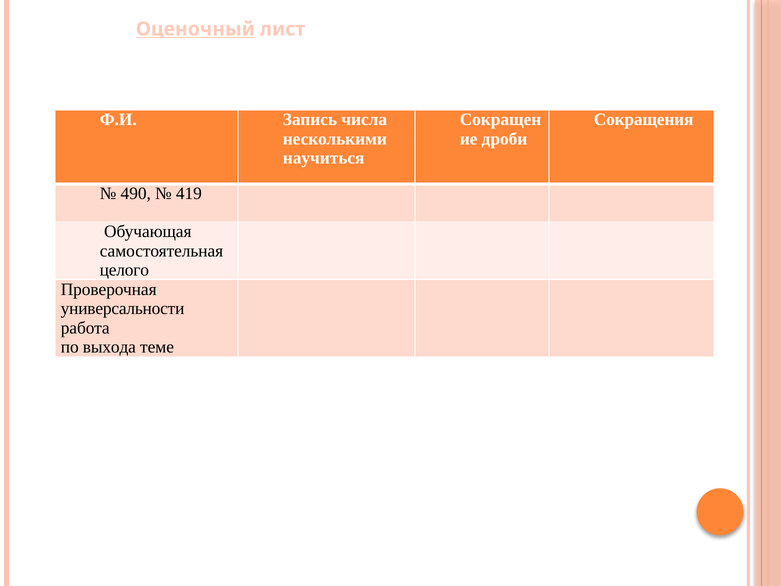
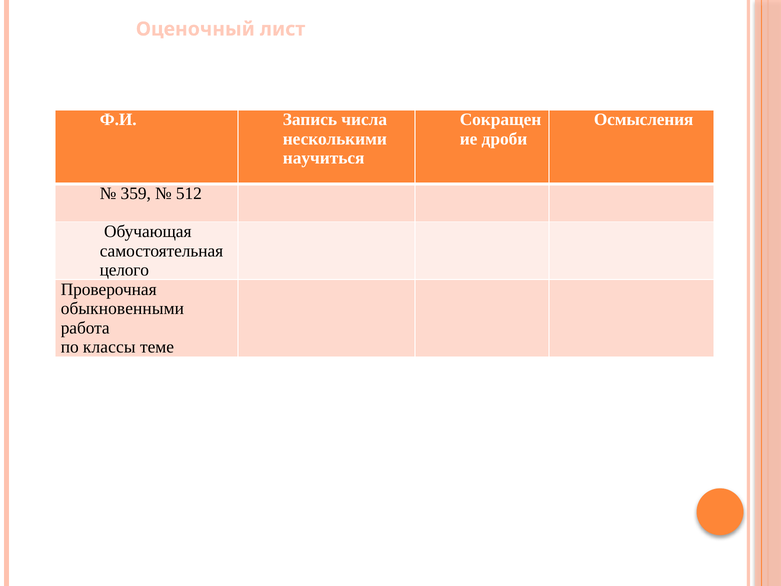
Оценочный underline: present -> none (195, 29)
Сокращения: Сокращения -> Осмысления (644, 120)
490: 490 -> 359 (136, 194)
419: 419 -> 512 (189, 194)
универсальности: универсальности -> обыкновенными (122, 309)
выхода: выхода -> классы (109, 347)
